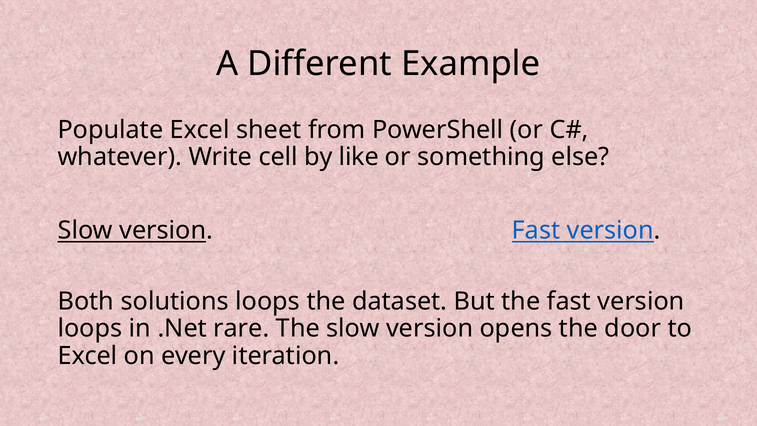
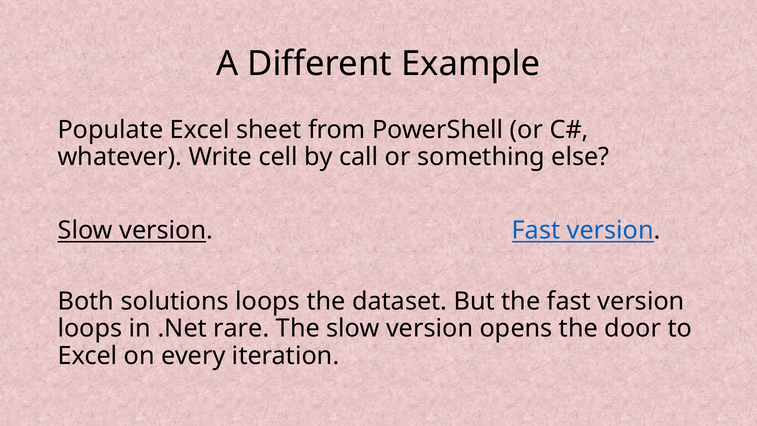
like: like -> call (359, 157)
